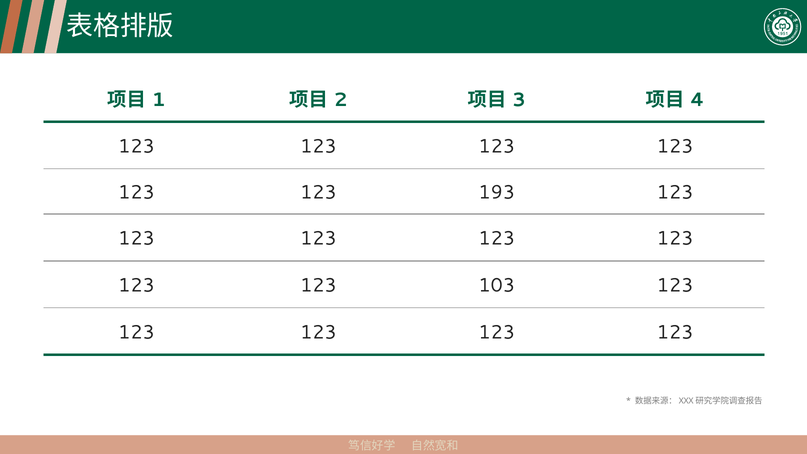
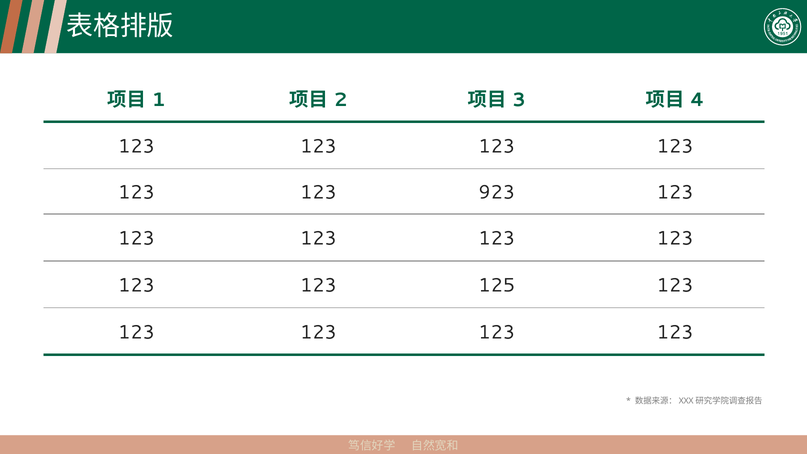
193: 193 -> 923 (497, 192)
103: 103 -> 125 (497, 285)
